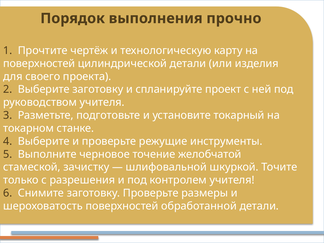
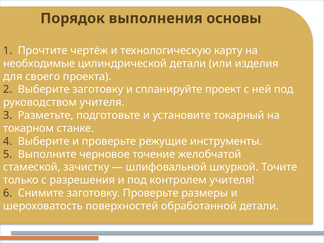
прочно: прочно -> основы (234, 18)
поверхностей: поверхностей -> необходимые (39, 63)
